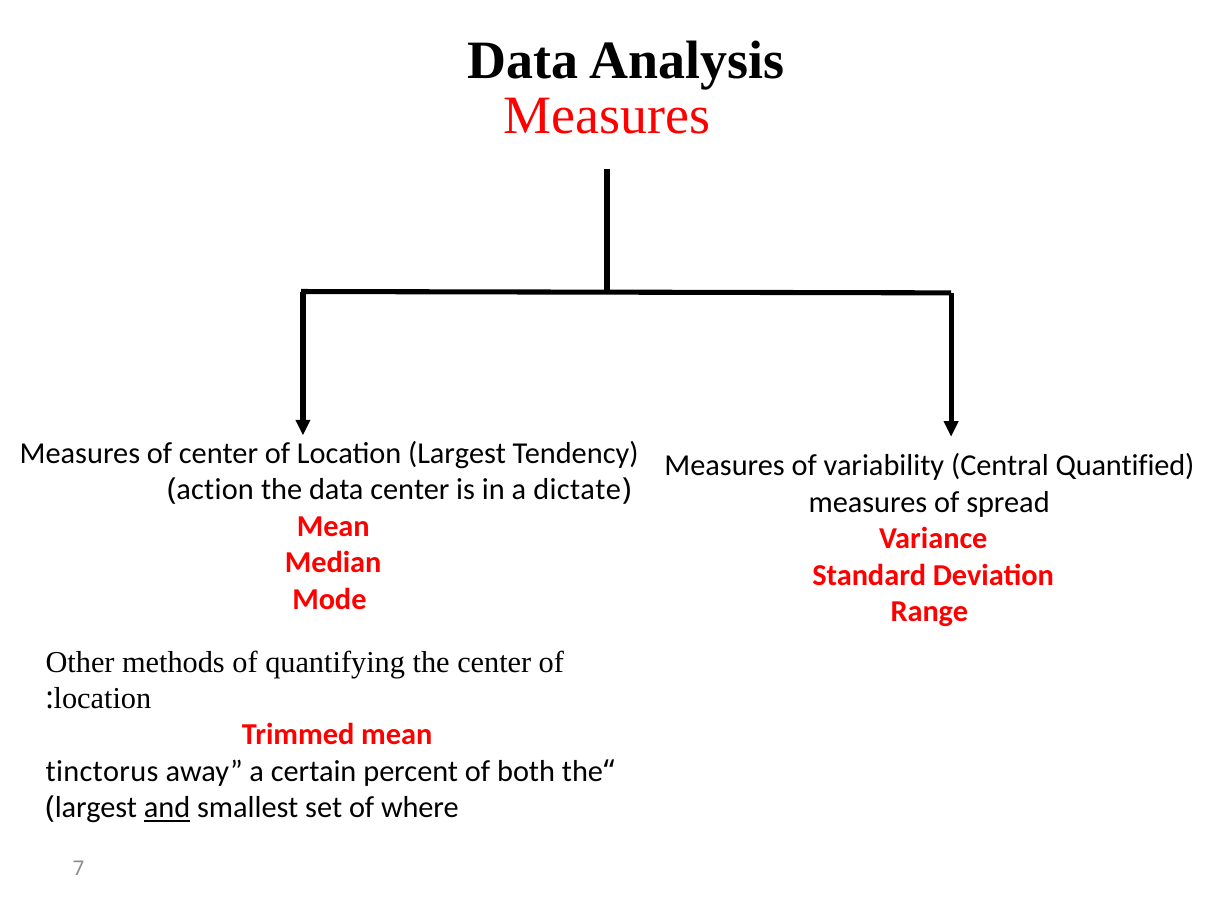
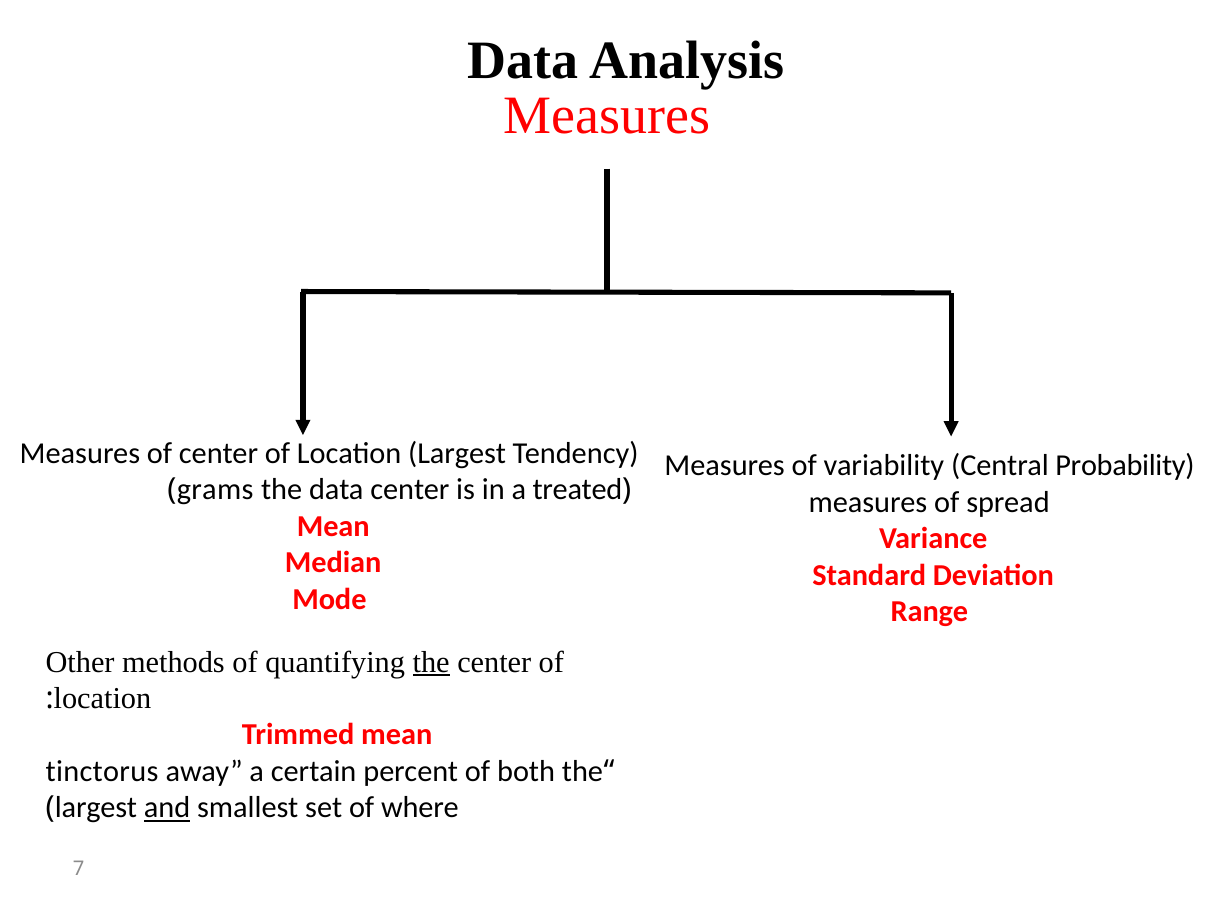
Quantified: Quantified -> Probability (1125, 465)
action: action -> grams (215, 489)
dictate: dictate -> treated (577, 489)
the underline: none -> present (431, 662)
